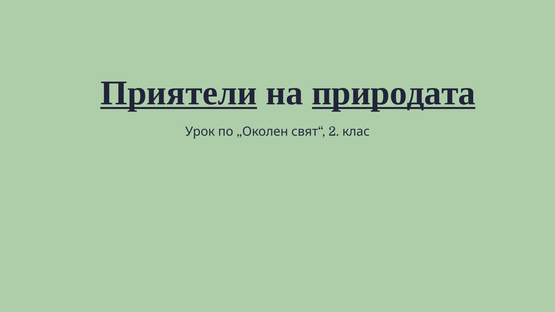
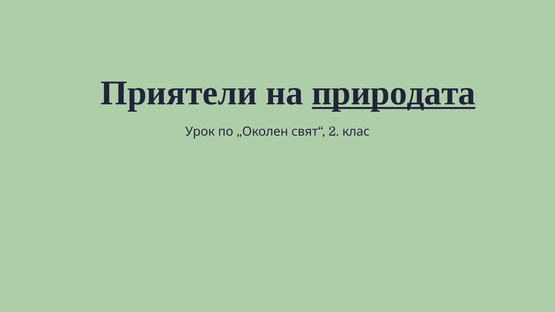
Приятели underline: present -> none (179, 93)
